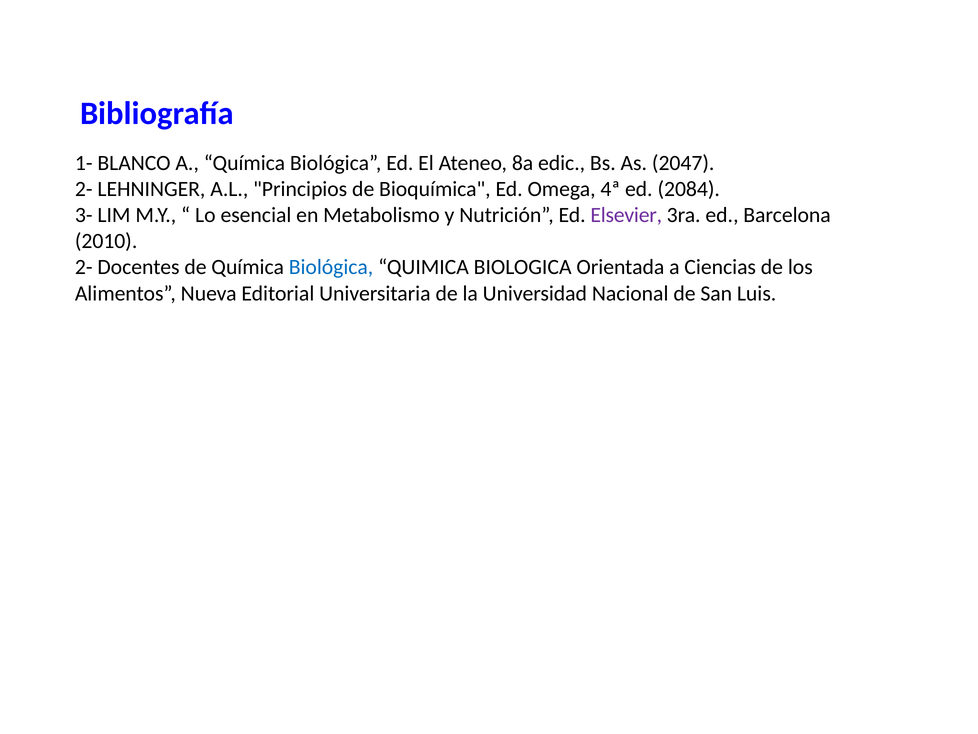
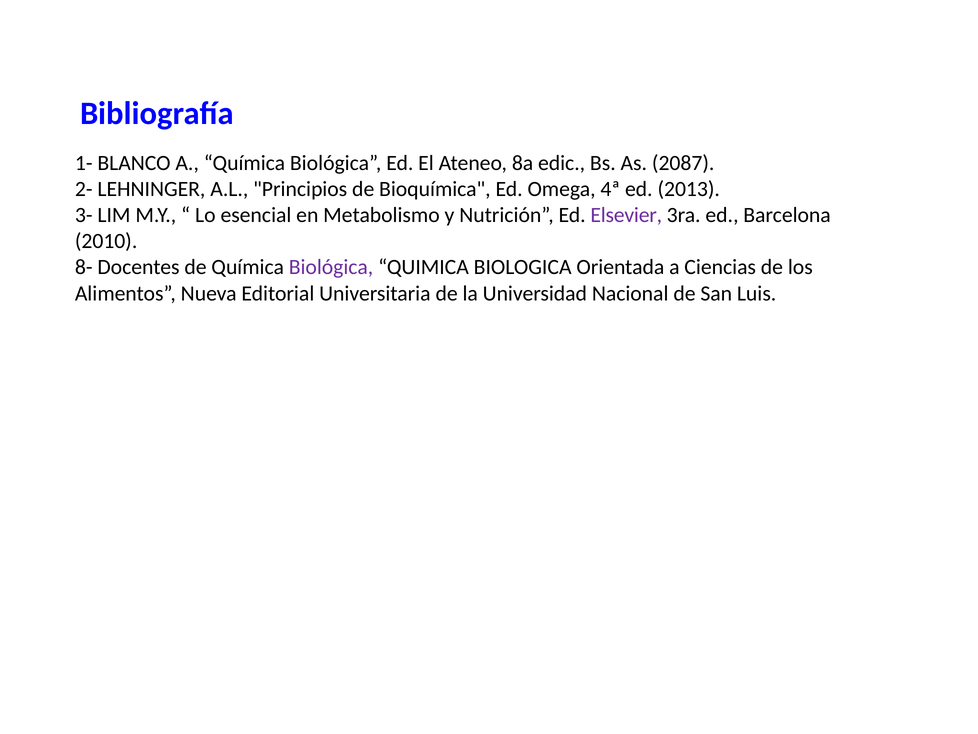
2047: 2047 -> 2087 (683, 163)
2084: 2084 -> 2013 (689, 189)
2-: 2- -> 8- (84, 267)
Biológica colour: blue -> purple (331, 267)
